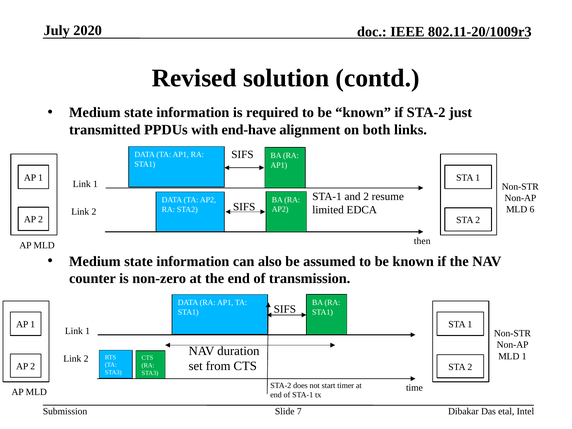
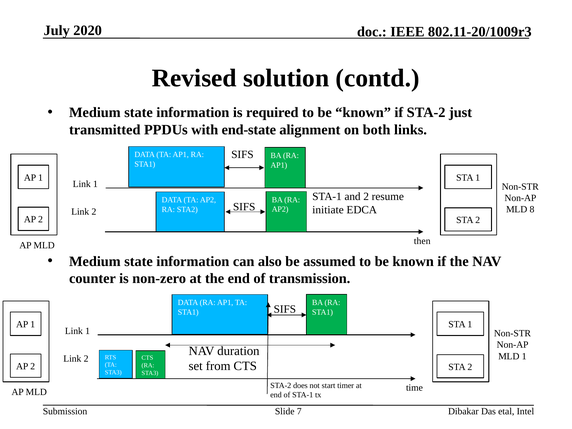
end-have: end-have -> end-state (249, 130)
limited: limited -> initiate (328, 210)
6: 6 -> 8 (532, 209)
